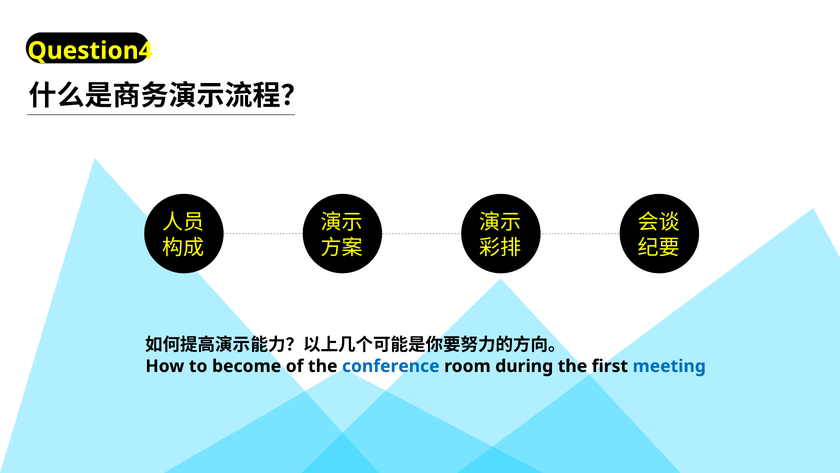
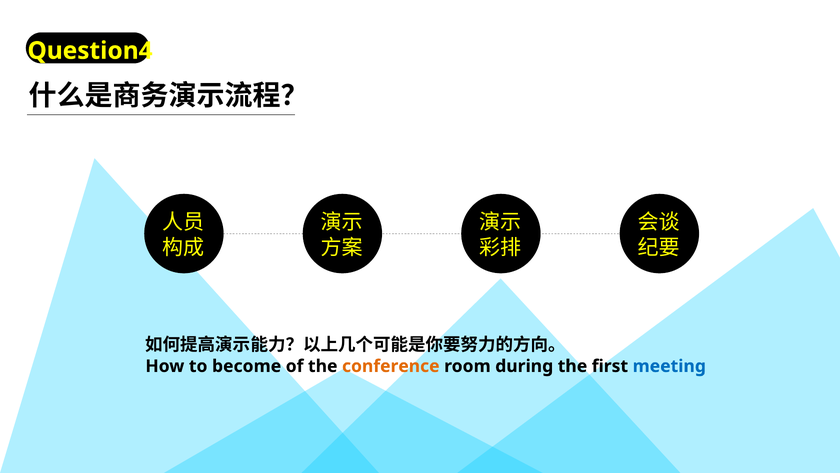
conference colour: blue -> orange (391, 366)
